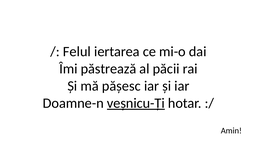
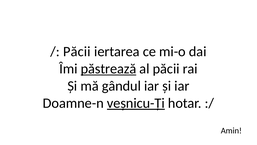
Felul: Felul -> Păcii (77, 51)
păstrează underline: none -> present (108, 69)
pășesc: pășesc -> gândul (121, 86)
